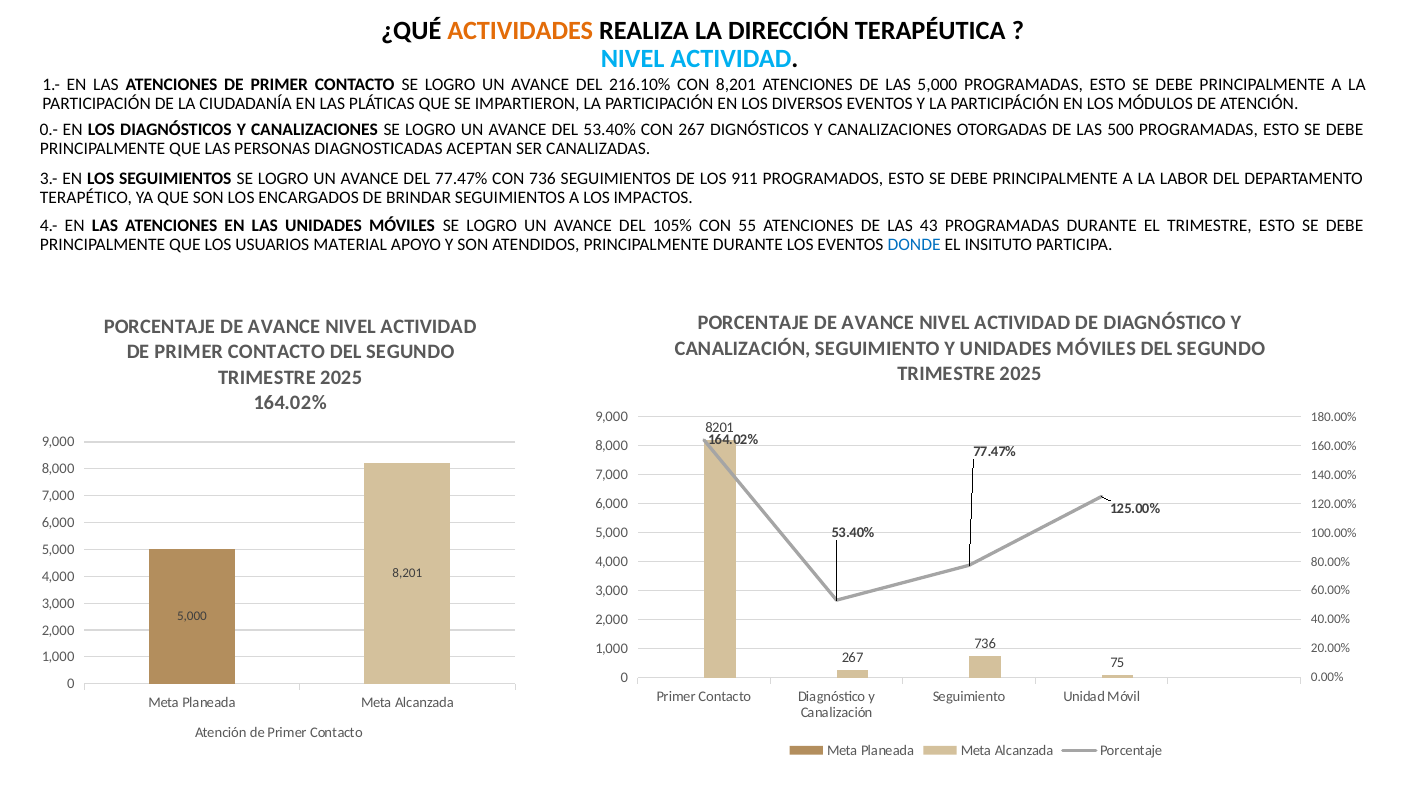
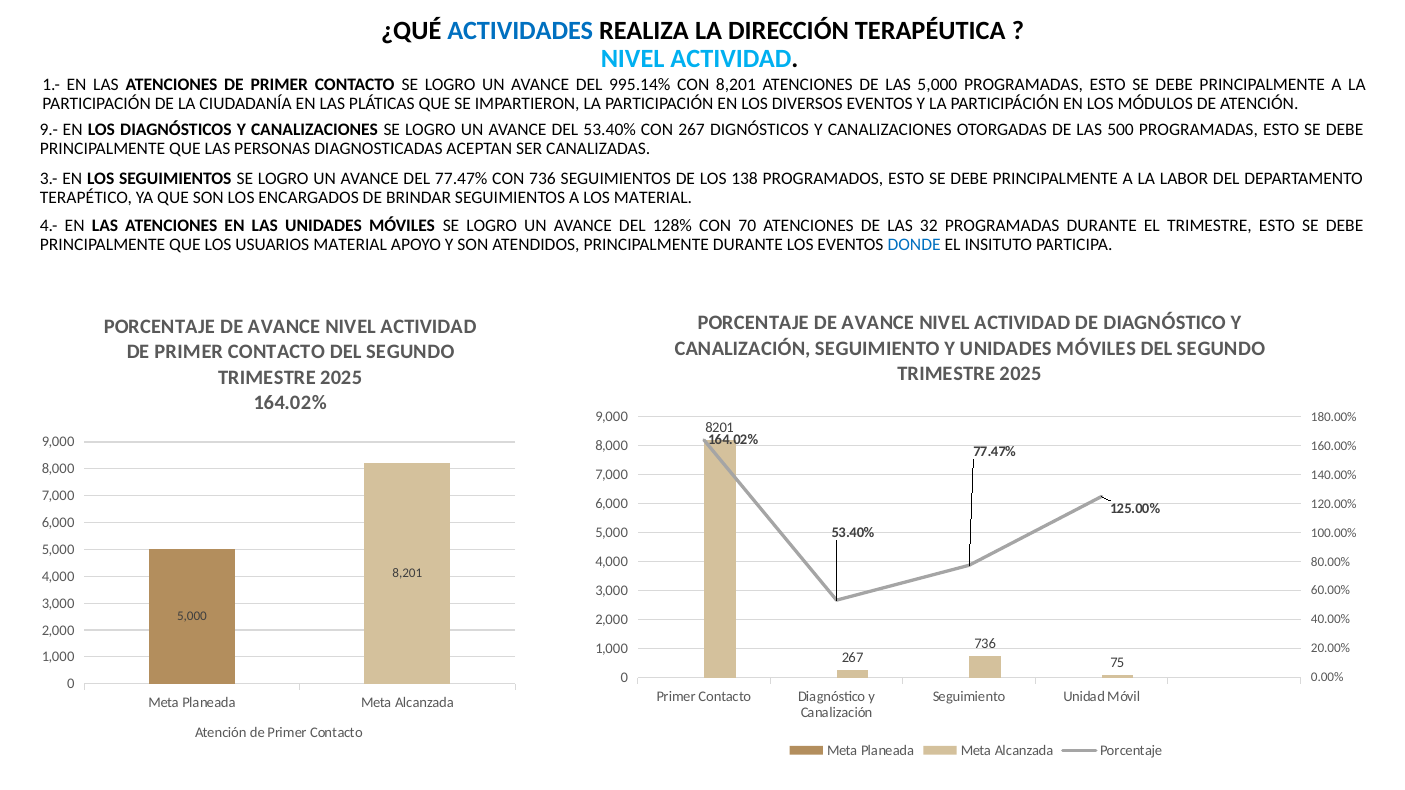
ACTIVIDADES colour: orange -> blue (520, 31)
216.10%: 216.10% -> 995.14% (640, 85)
0.-: 0.- -> 9.- (49, 130)
911: 911 -> 138 (745, 179)
LOS IMPACTOS: IMPACTOS -> MATERIAL (653, 198)
105%: 105% -> 128% (672, 226)
55: 55 -> 70 (747, 226)
43: 43 -> 32 (929, 226)
